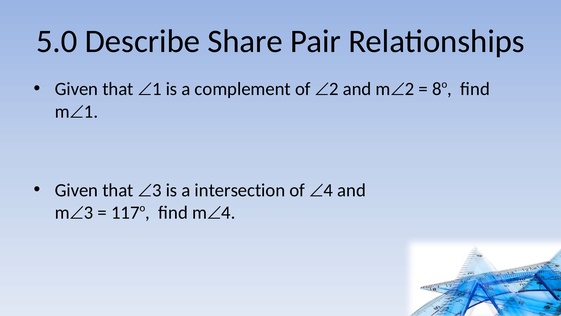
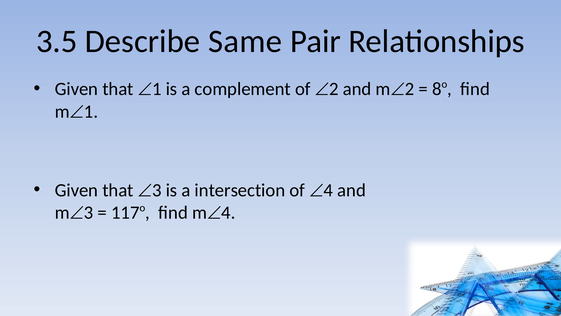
5.0: 5.0 -> 3.5 (57, 41)
Share: Share -> Same (245, 41)
